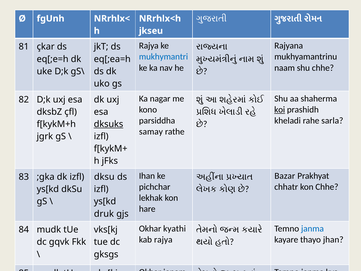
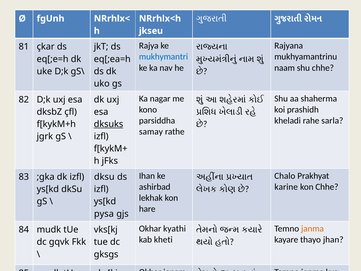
koi underline: present -> none (280, 109)
Bazar: Bazar -> Chalo (285, 176)
pichchar: pichchar -> ashirbad (155, 187)
chhatr: chhatr -> karine (286, 187)
druk: druk -> pysa (104, 214)
janma colour: blue -> orange (312, 228)
kab rajya: rajya -> kheti (163, 239)
